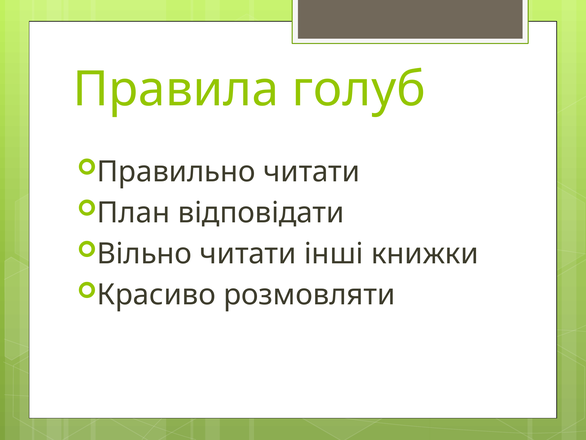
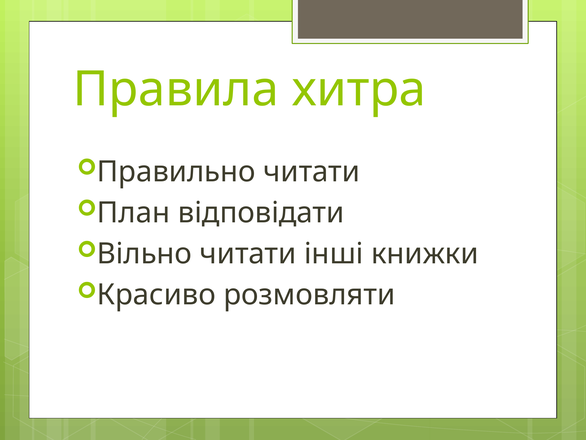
голуб: голуб -> хитра (359, 89)
